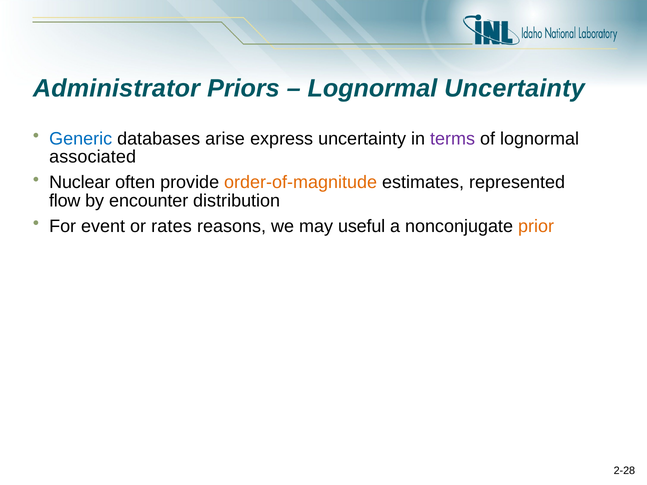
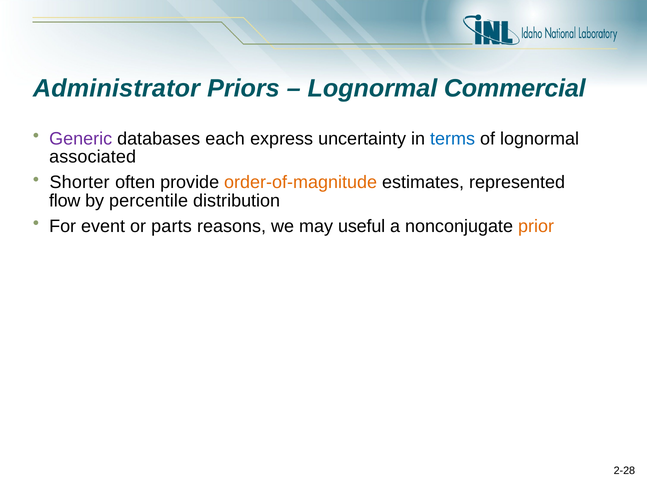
Lognormal Uncertainty: Uncertainty -> Commercial (515, 89)
Generic colour: blue -> purple (81, 139)
arise: arise -> each (225, 139)
terms colour: purple -> blue (453, 139)
Nuclear: Nuclear -> Shorter (80, 183)
encounter: encounter -> percentile (149, 201)
rates: rates -> parts (171, 227)
